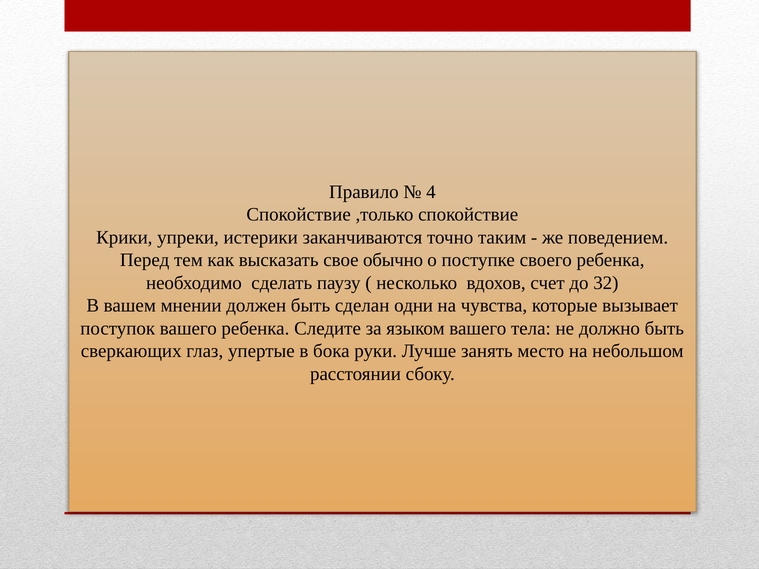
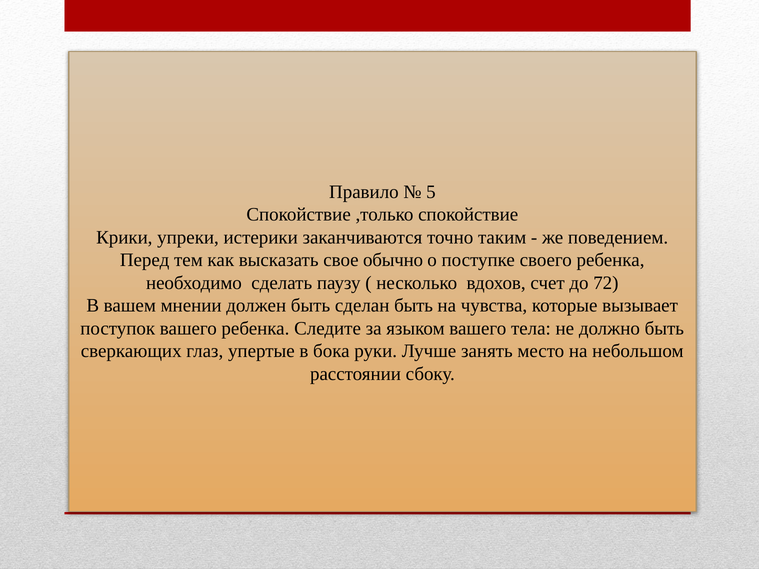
4: 4 -> 5 (431, 192)
32: 32 -> 72 (606, 283)
сделан одни: одни -> быть (414, 306)
